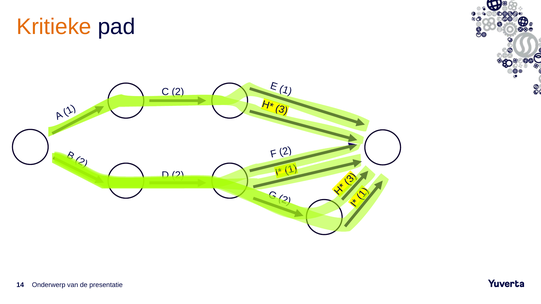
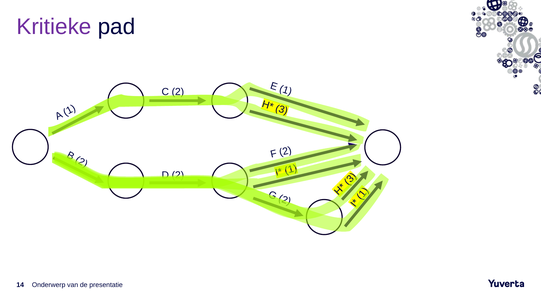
Kritieke colour: orange -> purple (54, 27)
